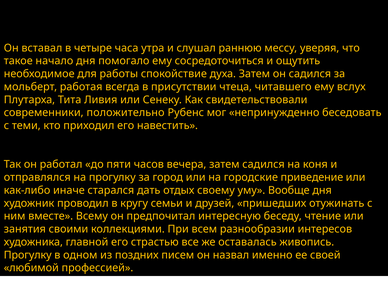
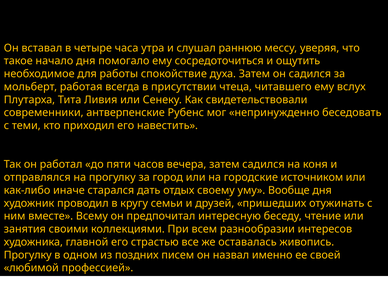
положительно: положительно -> антверпенские (126, 113)
приведение: приведение -> источником (312, 177)
